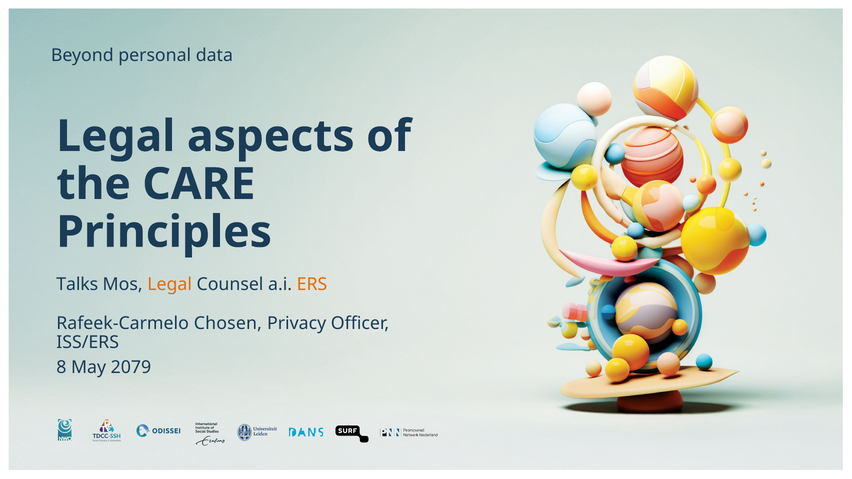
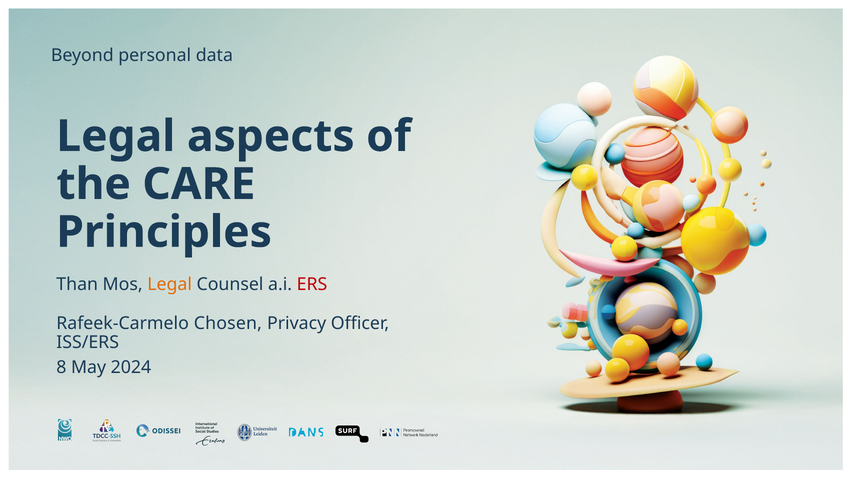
Talks: Talks -> Than (77, 284)
ERS colour: orange -> red (312, 284)
2079: 2079 -> 2024 (131, 368)
